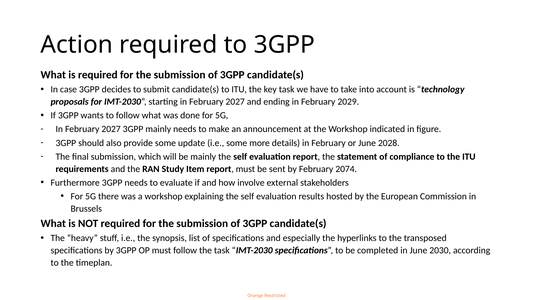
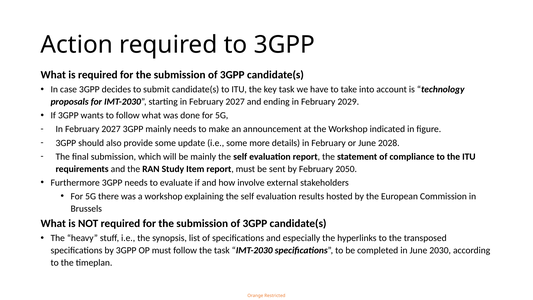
2074: 2074 -> 2050 (346, 169)
